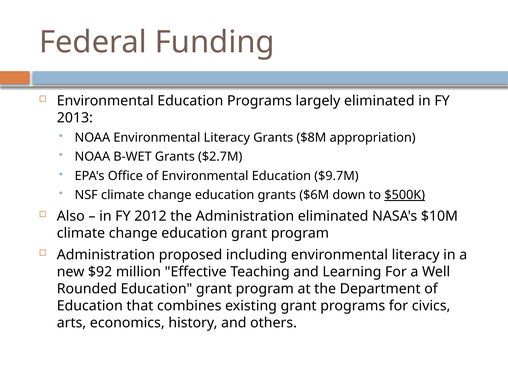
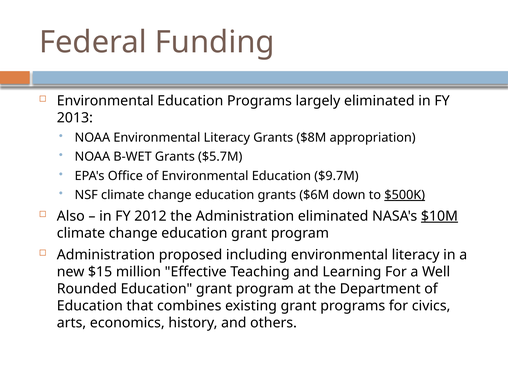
$2.7M: $2.7M -> $5.7M (220, 157)
$10M underline: none -> present (439, 216)
$92: $92 -> $15 (100, 272)
